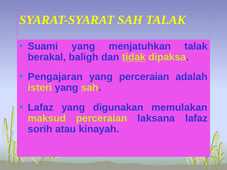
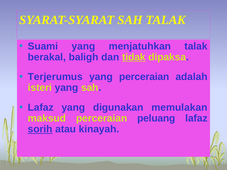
Pengajaran: Pengajaran -> Terjerumus (55, 77)
laksana: laksana -> peluang (156, 118)
sorih underline: none -> present (40, 129)
